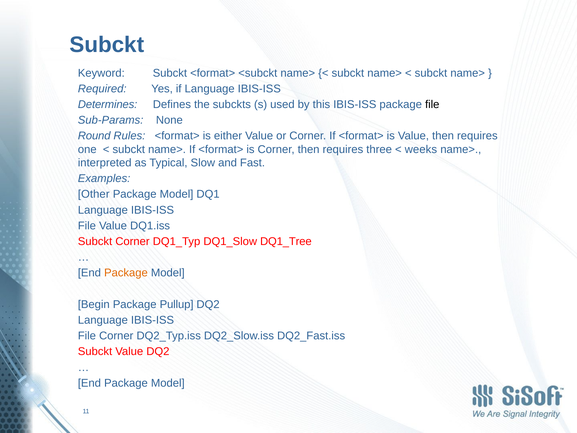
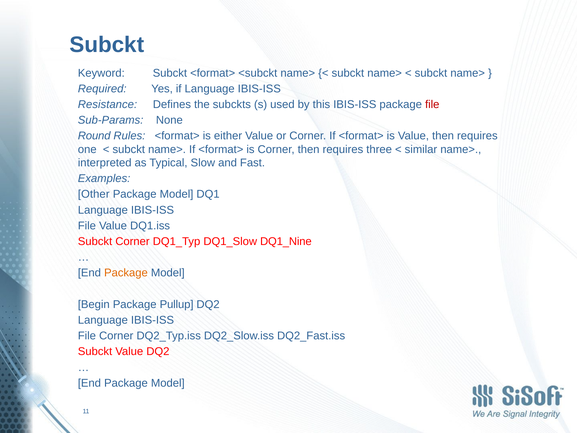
Determines: Determines -> Resistance (108, 104)
file colour: black -> red (432, 104)
weeks: weeks -> similar (421, 149)
DQ1_Tree: DQ1_Tree -> DQ1_Nine (286, 241)
